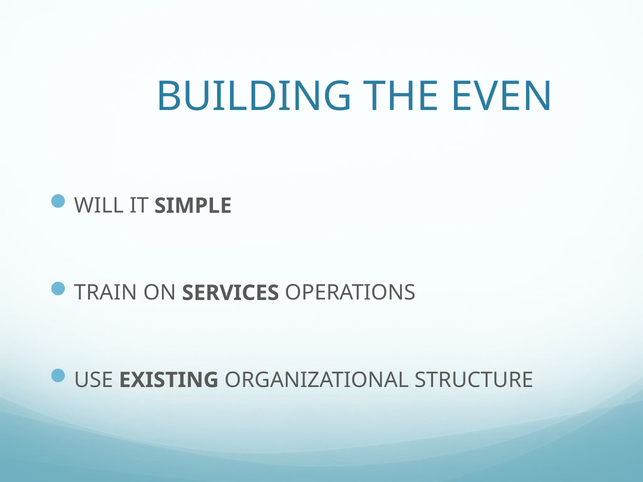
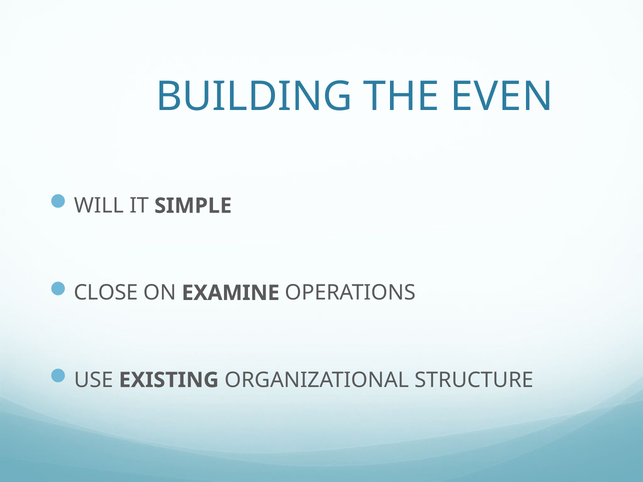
TRAIN: TRAIN -> CLOSE (106, 293)
SERVICES: SERVICES -> EXAMINE (231, 293)
